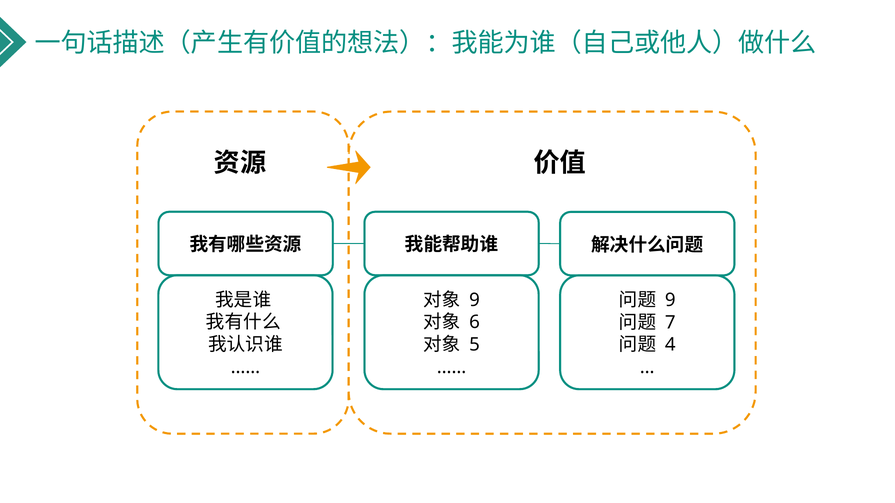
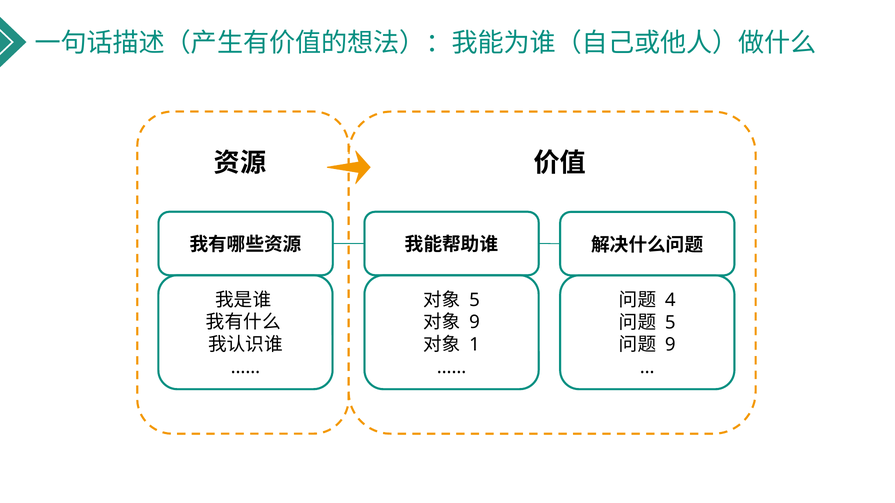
9: 9 -> 5 (475, 300)
9: 9 -> 4 (670, 300)
6: 6 -> 9 (475, 323)
7: 7 -> 5 (670, 323)
5: 5 -> 1 (475, 345)
4: 4 -> 9 (670, 345)
